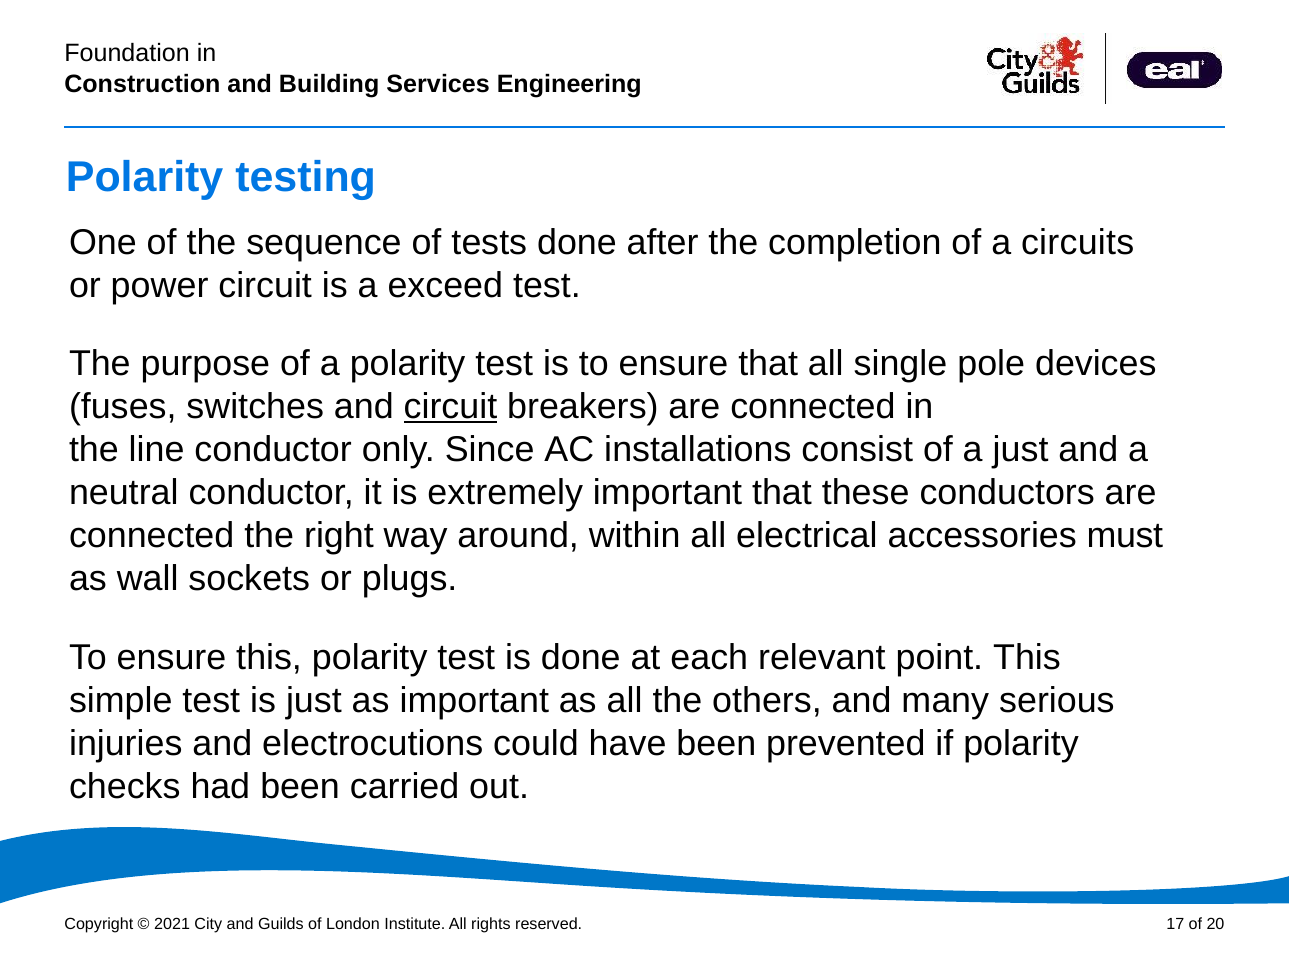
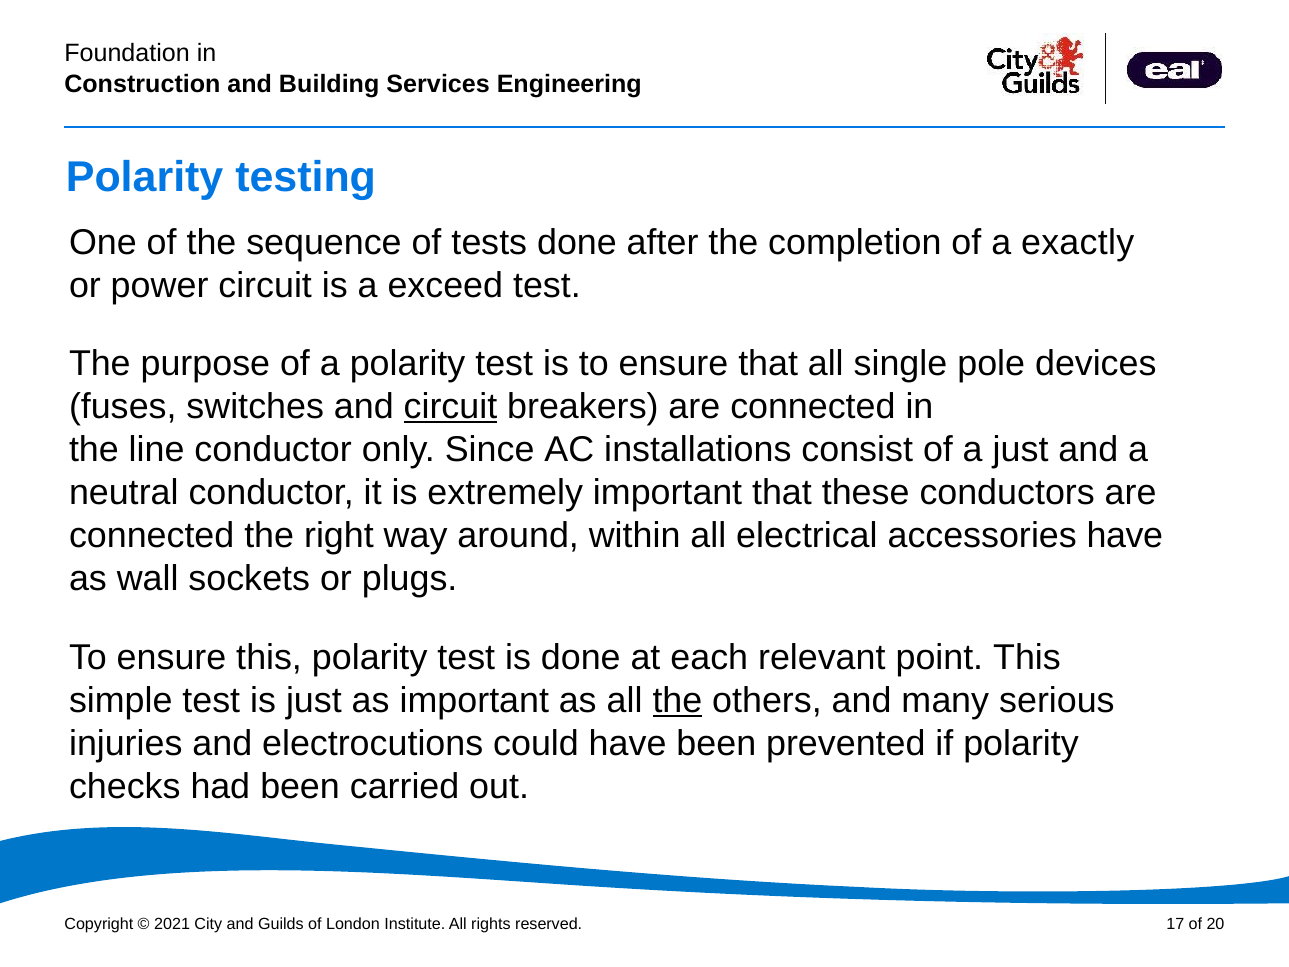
circuits: circuits -> exactly (1078, 242)
accessories must: must -> have (1125, 536)
the underline: none -> present (677, 701)
